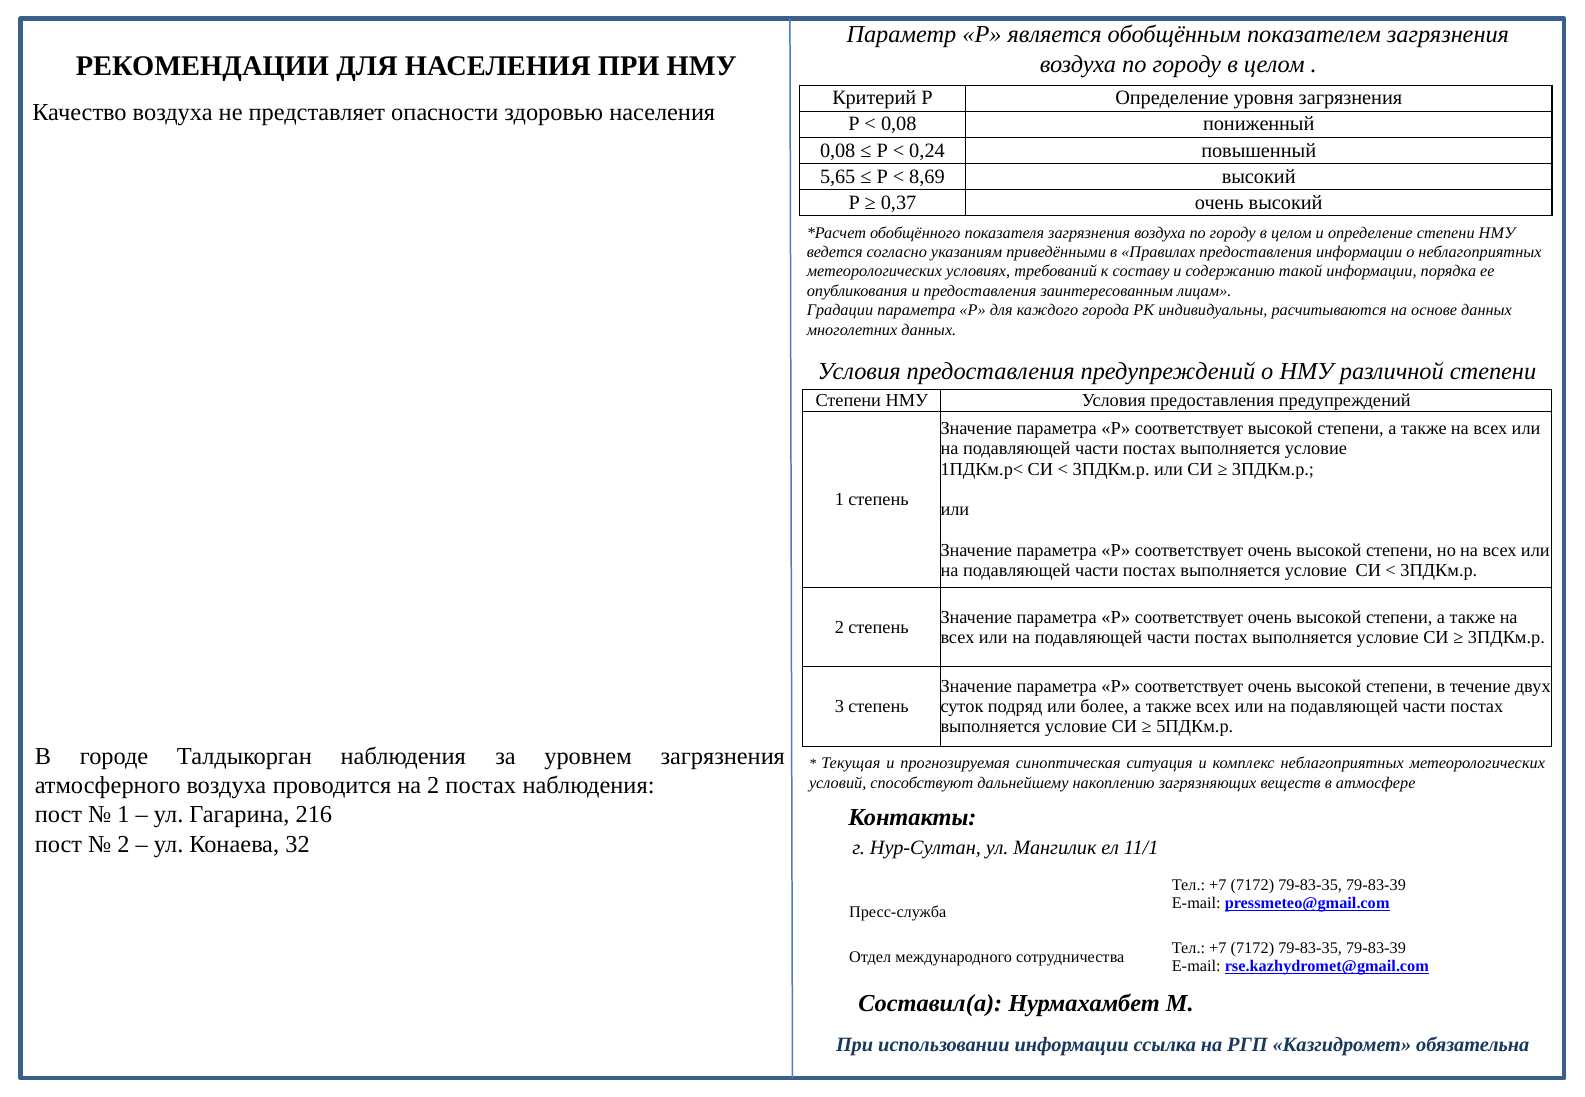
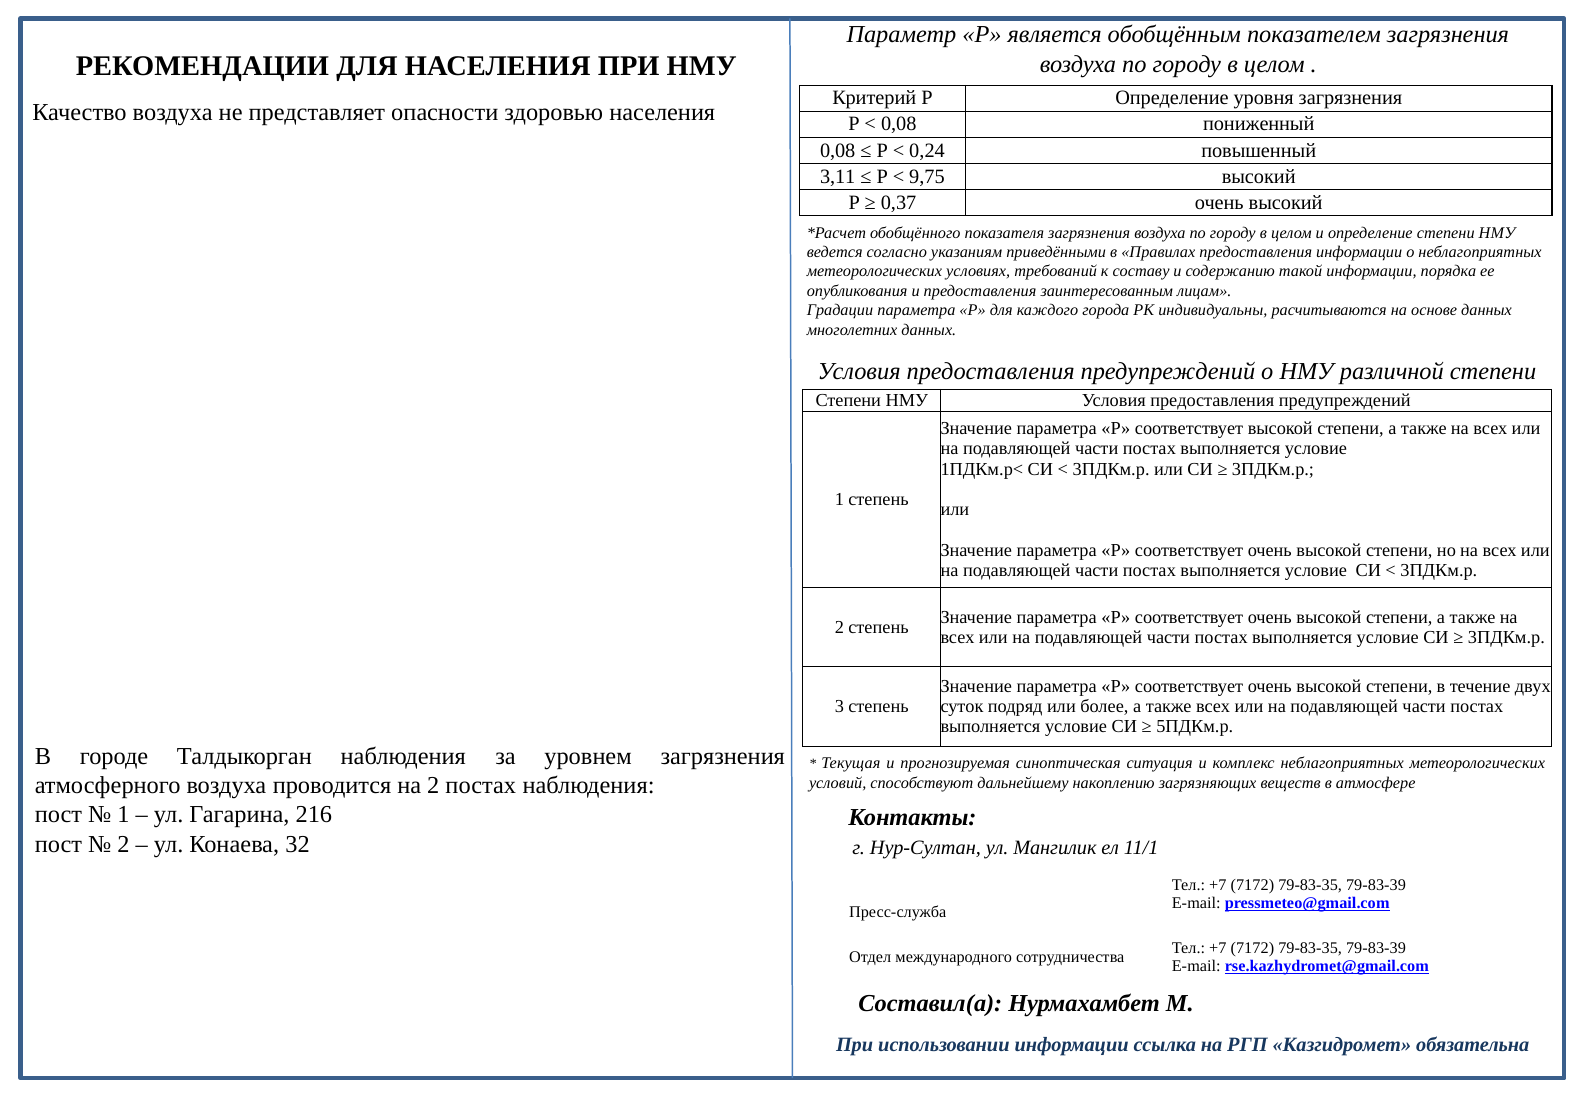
5,65: 5,65 -> 3,11 (838, 177)
8,69: 8,69 -> 9,75 (927, 177)
